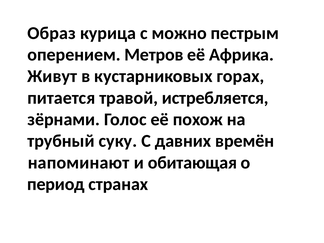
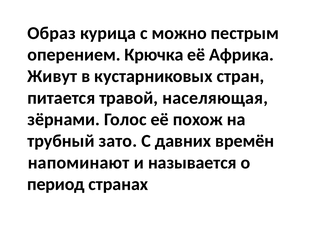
Метров: Метров -> Крючка (154, 55)
горах: горах -> стран (240, 76)
истребляется: истребляется -> населяющая (215, 98)
суку: суку -> зато (118, 141)
обитающая: обитающая -> называется (192, 163)
